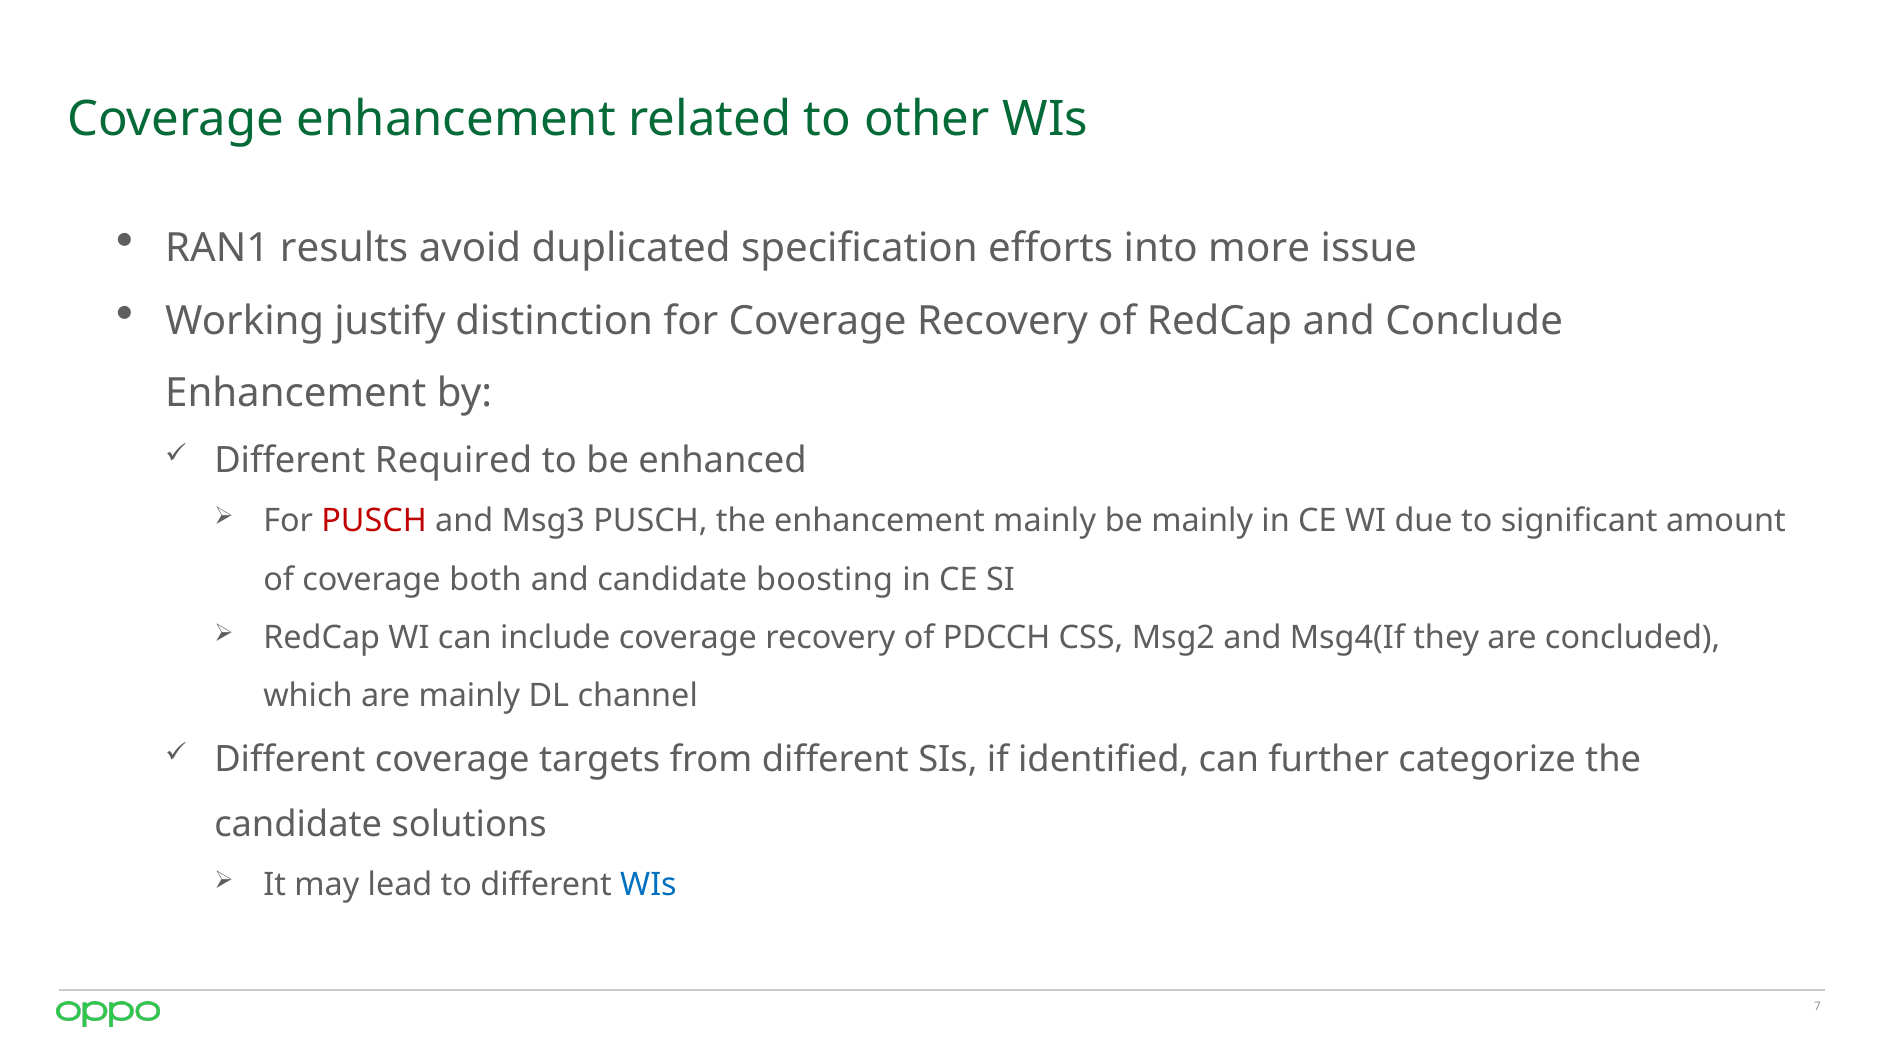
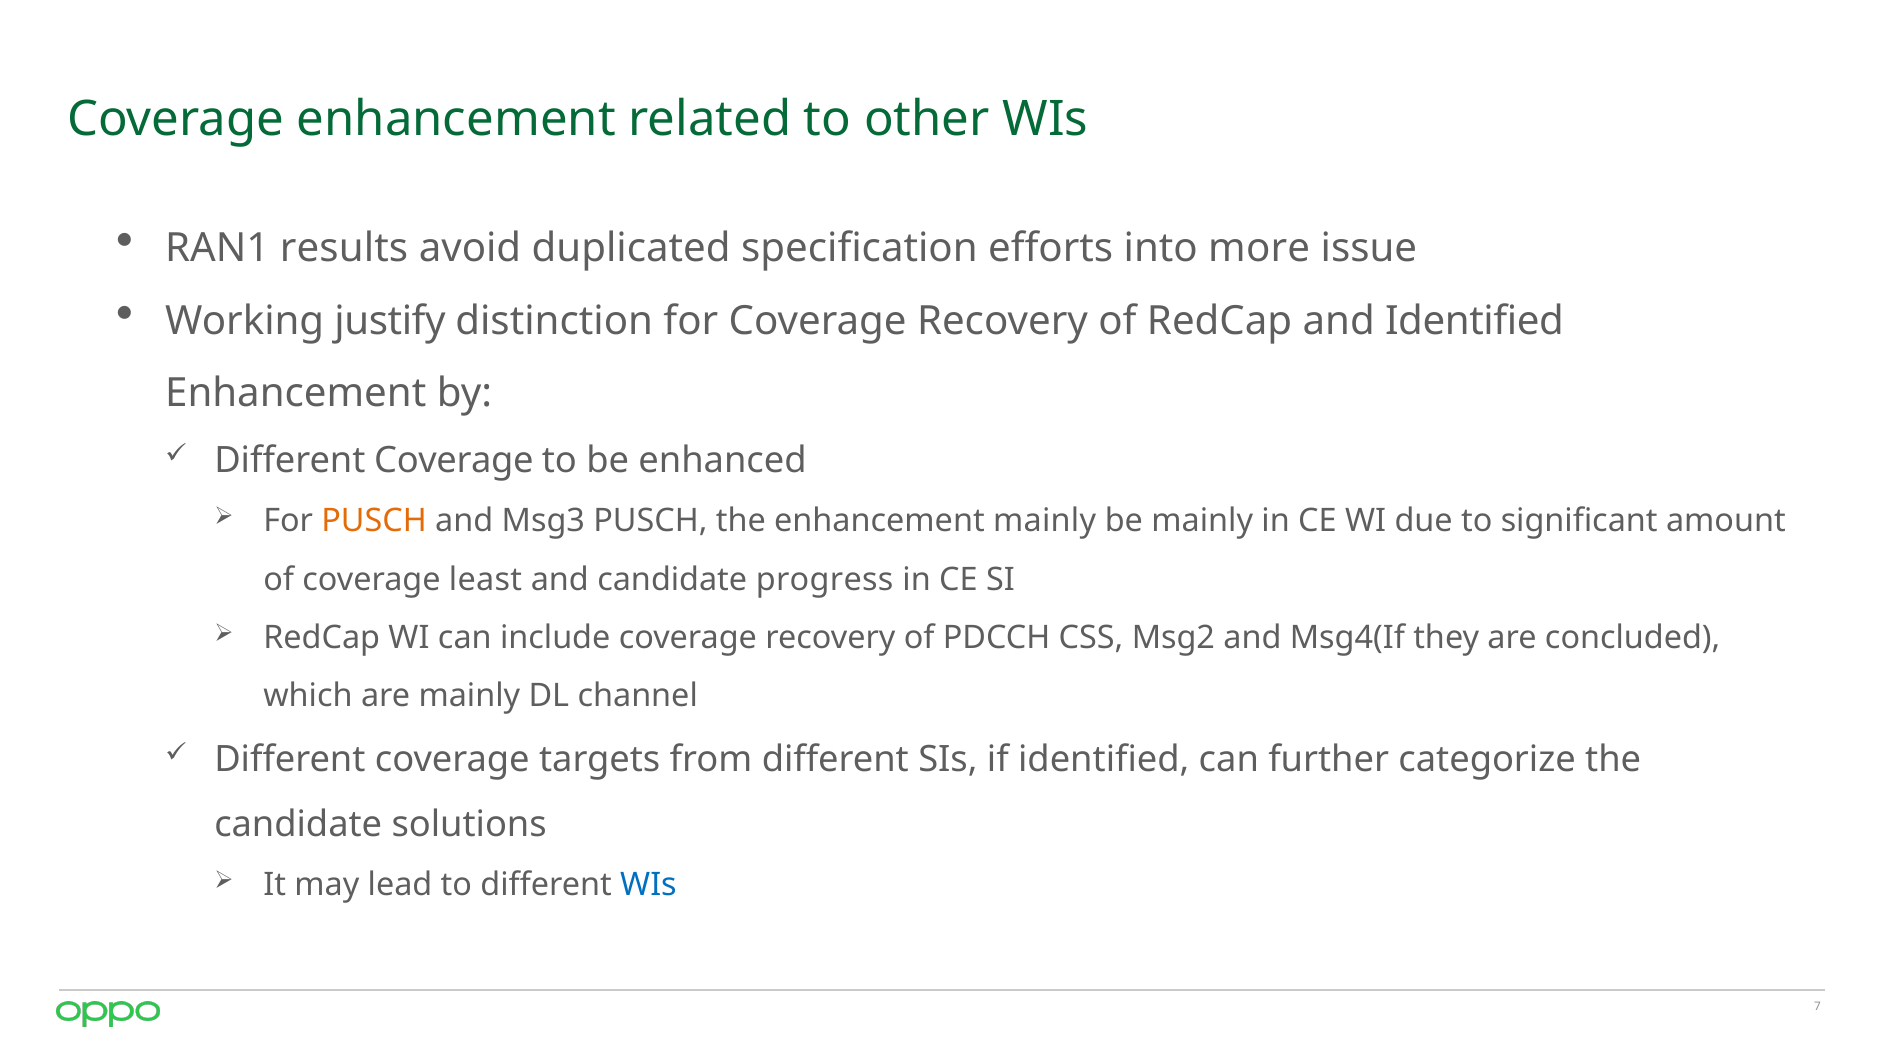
and Conclude: Conclude -> Identified (1474, 321)
Required: Required -> Coverage (454, 461)
PUSCH colour: red -> orange (374, 521)
both: both -> least (486, 579)
boosting: boosting -> progress (825, 579)
